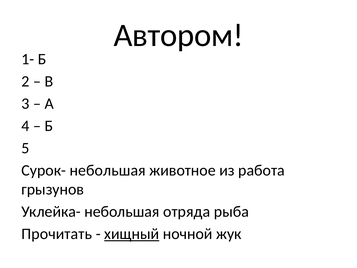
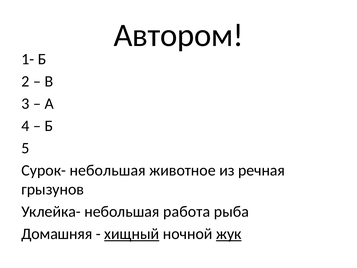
работа: работа -> речная (262, 170)
отряда: отряда -> работа (187, 212)
Прочитать: Прочитать -> Домашняя (57, 234)
жук underline: none -> present (229, 234)
